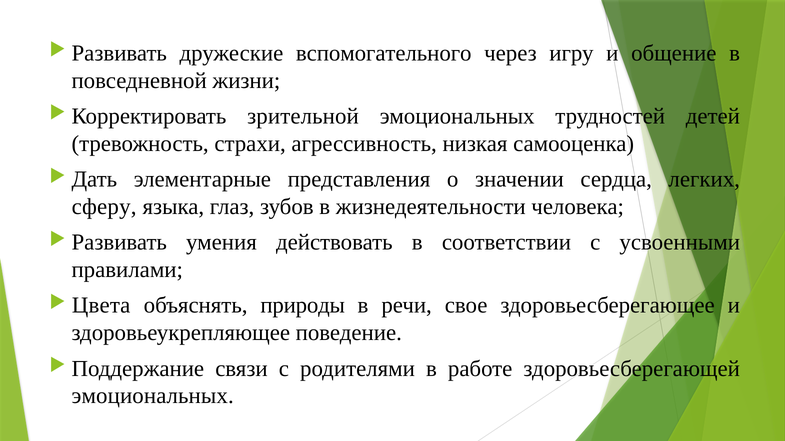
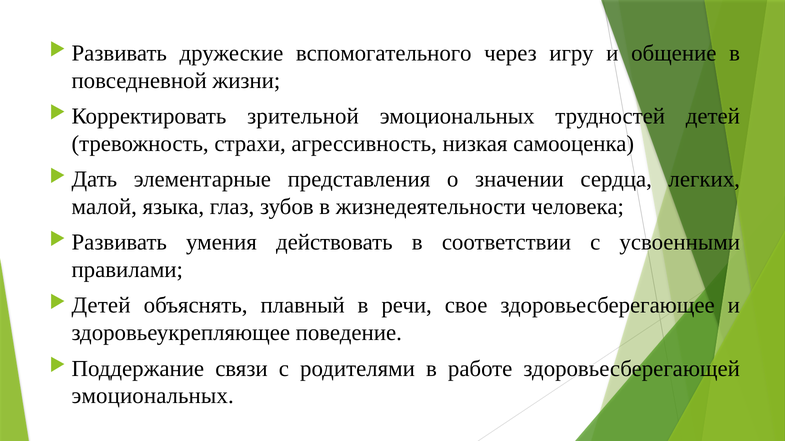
сферу: сферу -> малой (104, 207)
Цвета: Цвета -> Детей (101, 306)
природы: природы -> плавный (303, 306)
